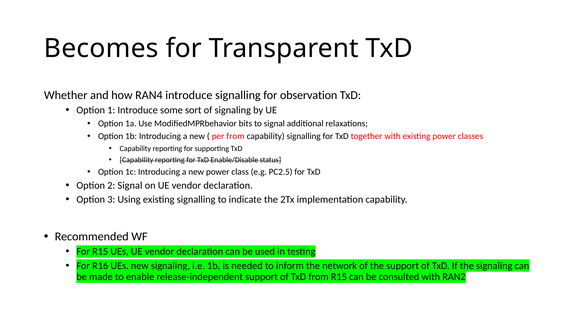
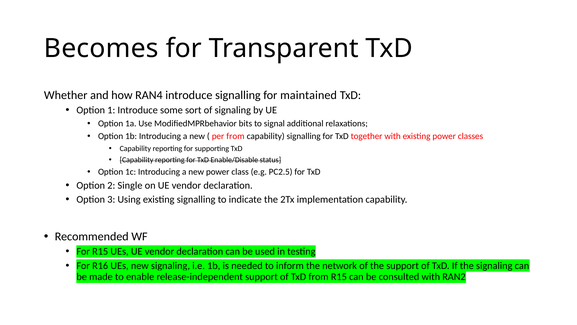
observation: observation -> maintained (309, 95)
2 Signal: Signal -> Single (130, 185)
